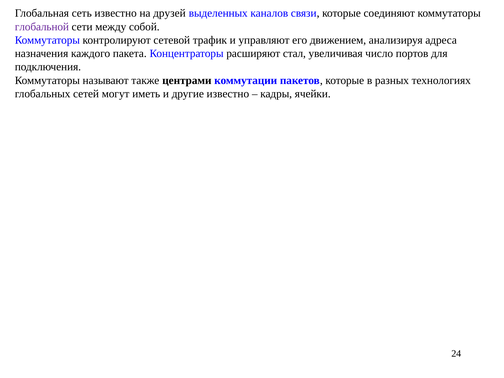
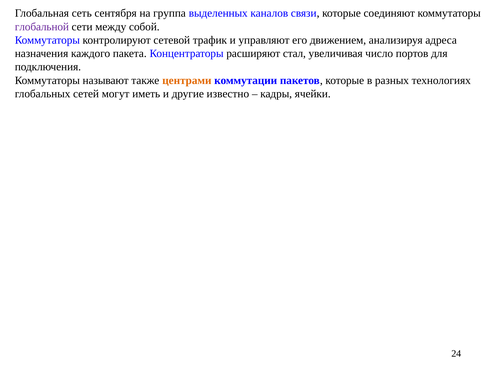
сеть известно: известно -> сентября (116, 13)
друзей: друзей -> группа (169, 13)
центрами colour: black -> orange (187, 80)
